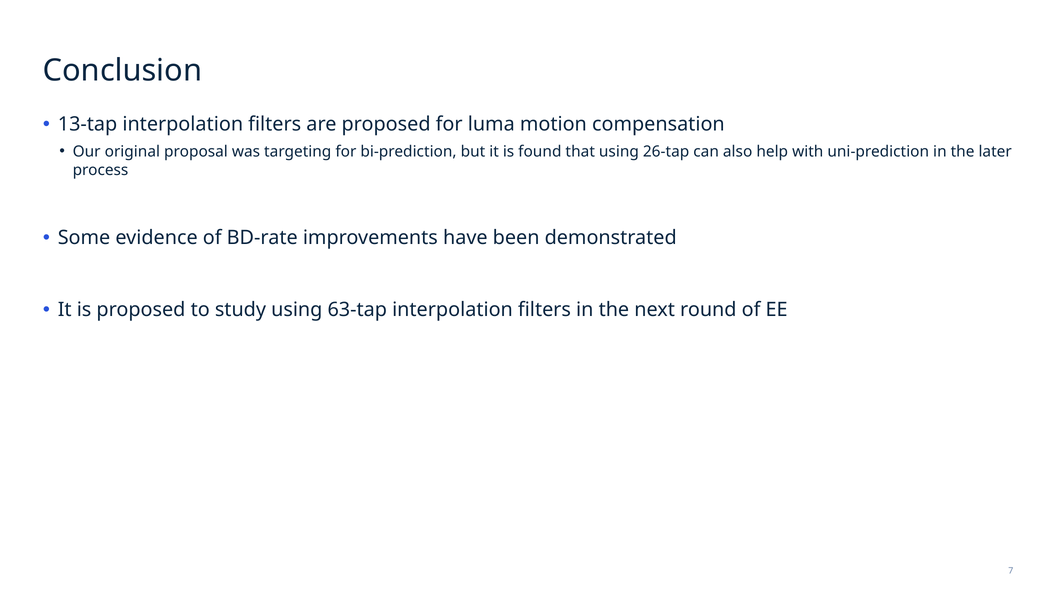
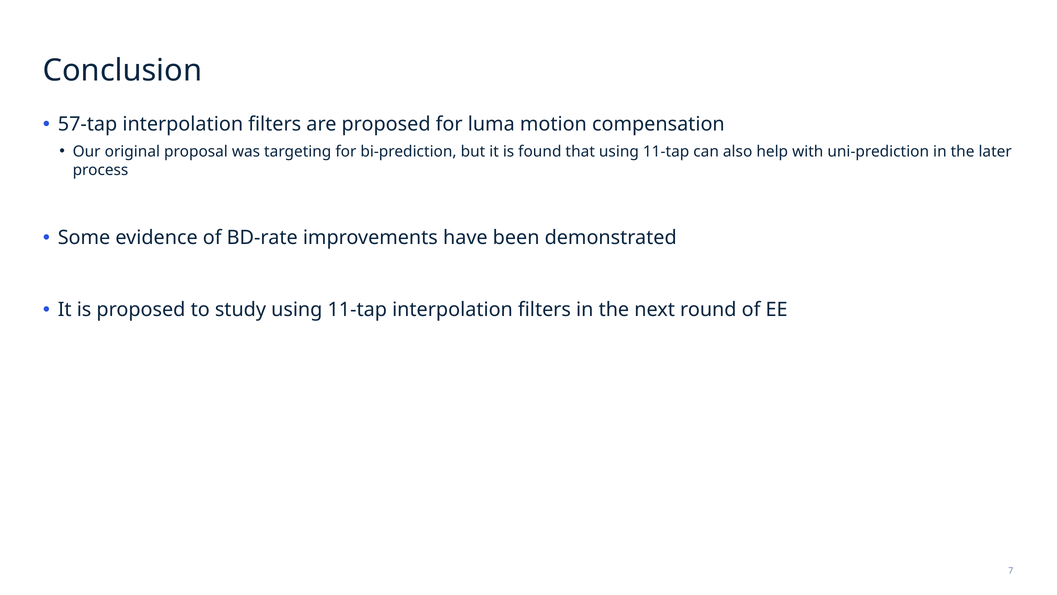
13-tap: 13-tap -> 57-tap (88, 124)
that using 26-tap: 26-tap -> 11-tap (666, 151)
study using 63-tap: 63-tap -> 11-tap (357, 309)
